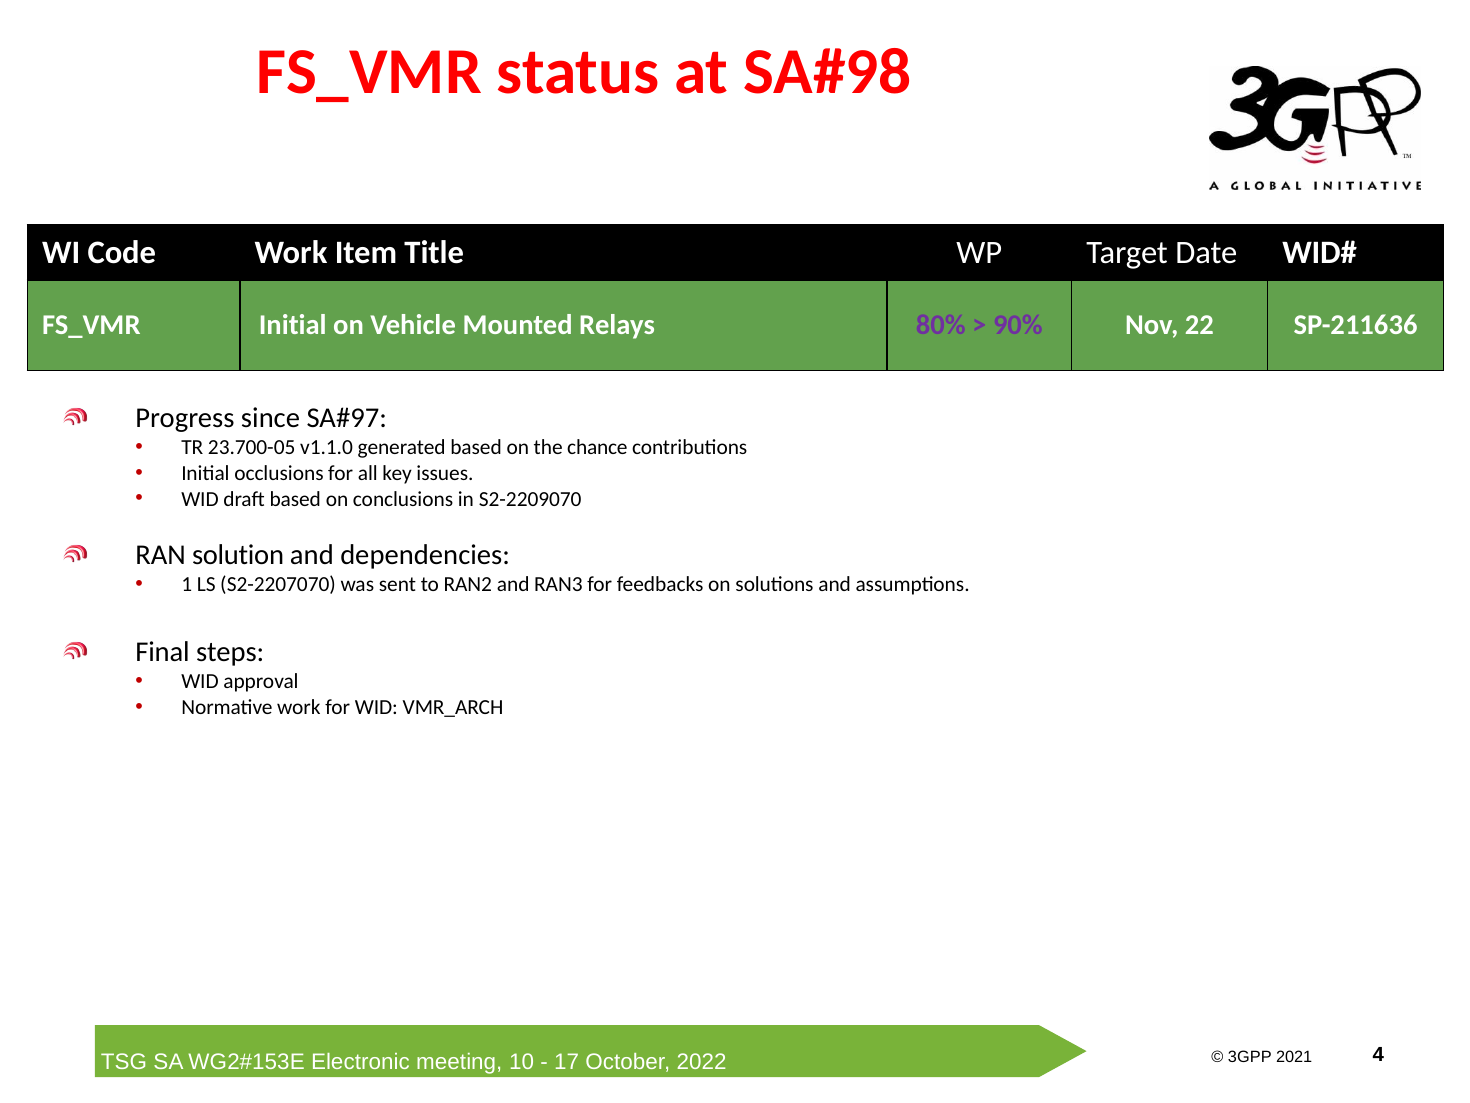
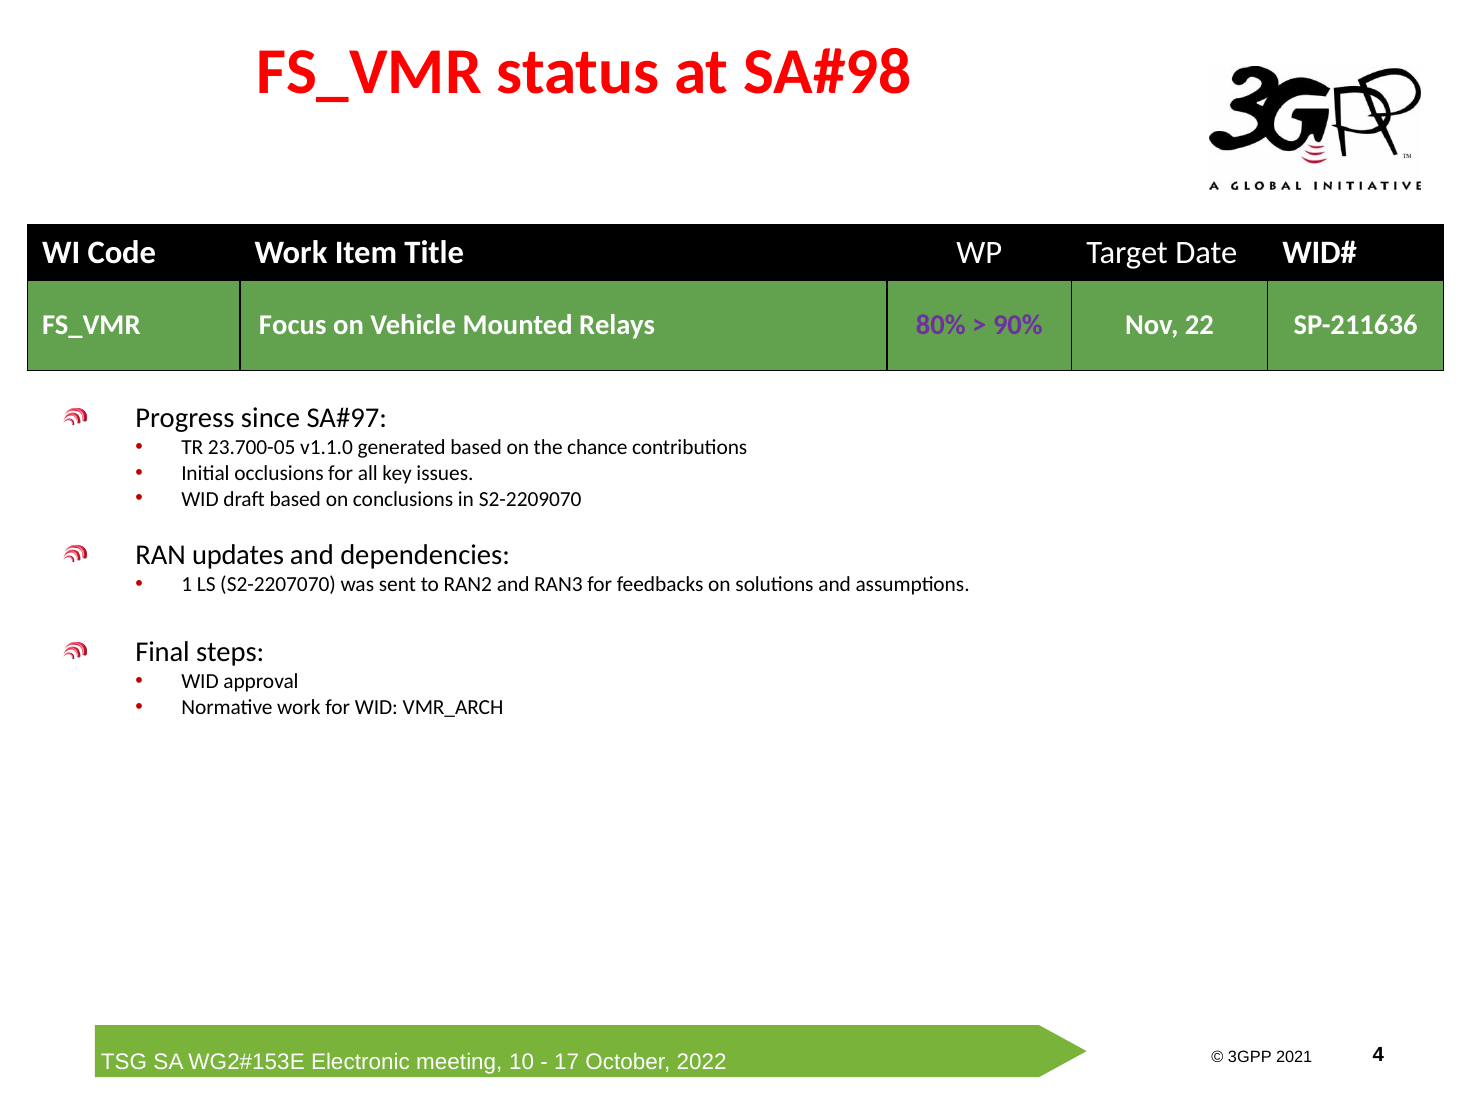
FS_VMR Initial: Initial -> Focus (293, 325)
solution: solution -> updates (238, 555)
